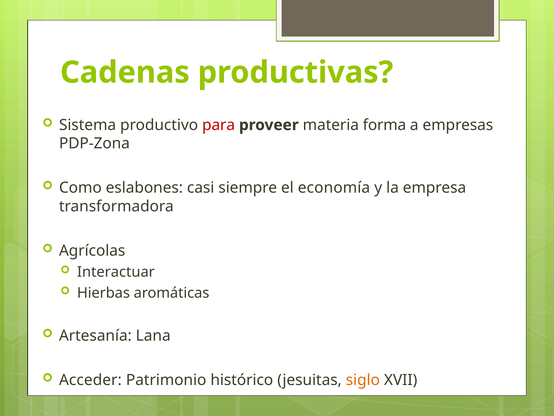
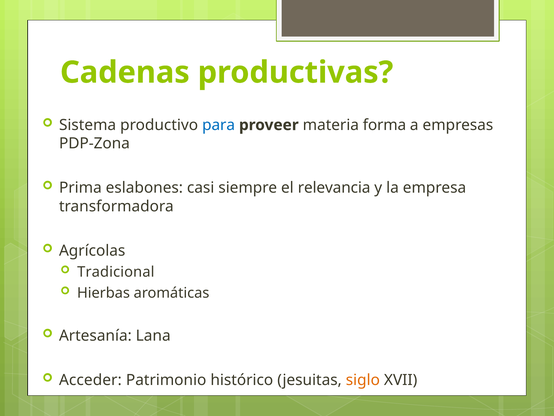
para colour: red -> blue (219, 125)
Como: Como -> Prima (80, 188)
economía: economía -> relevancia (334, 188)
Interactuar: Interactuar -> Tradicional (116, 272)
